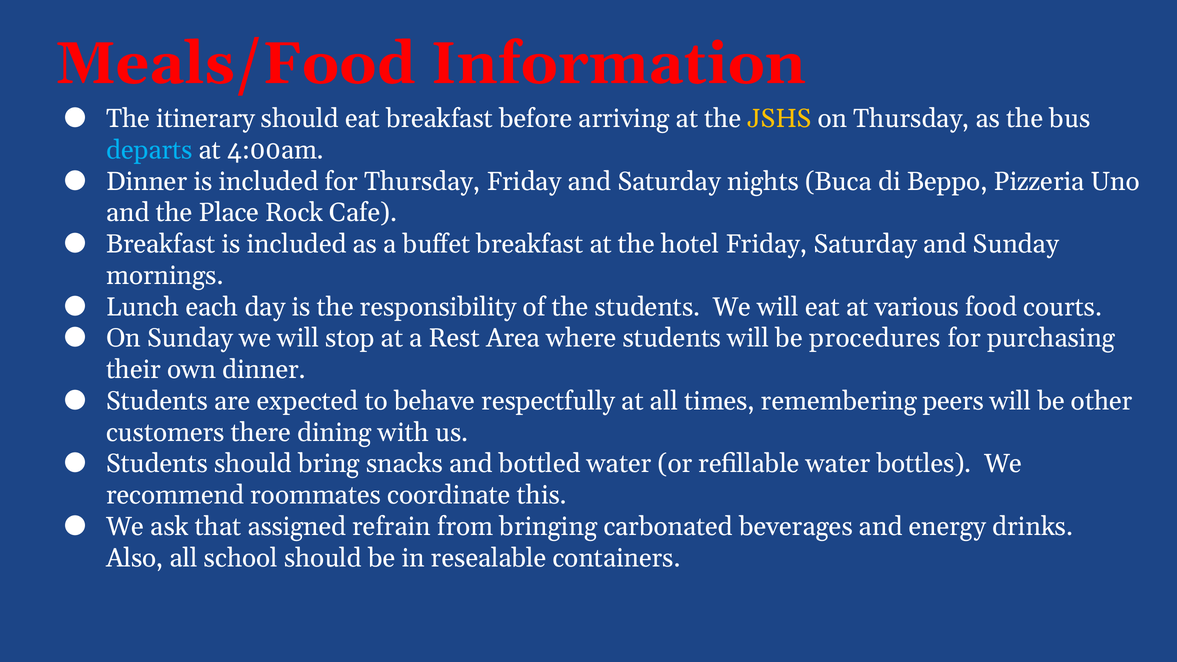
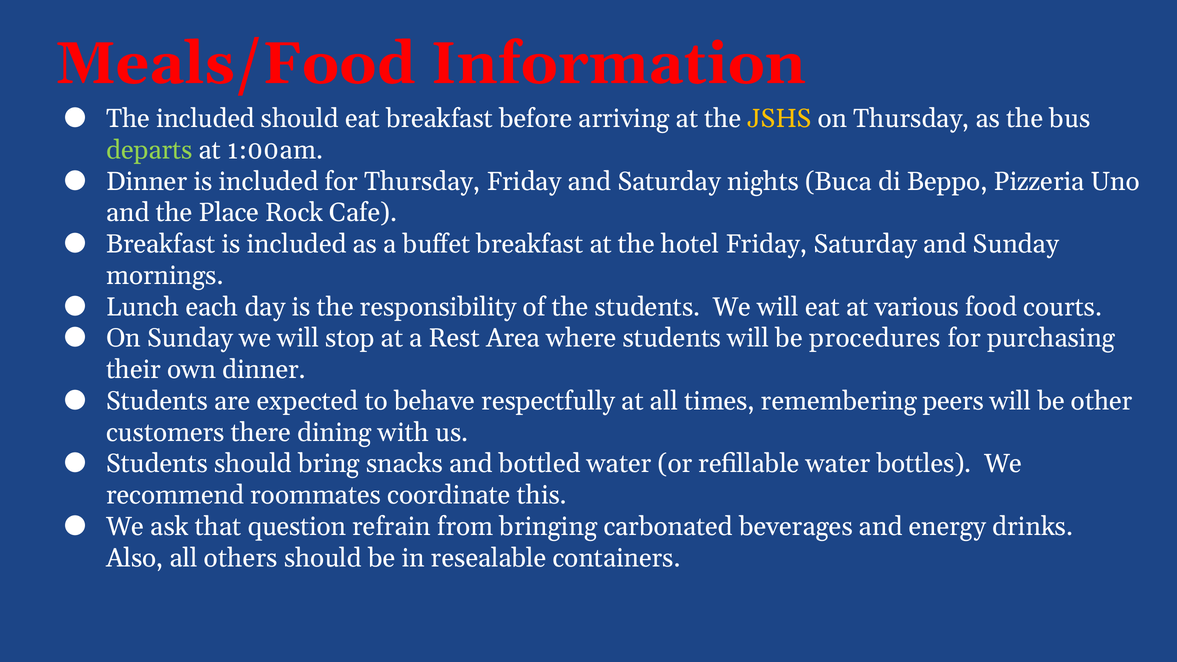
The itinerary: itinerary -> included (206, 119)
departs colour: light blue -> light green (149, 150)
4:00am: 4:00am -> 1:00am (275, 150)
assigned: assigned -> question (297, 527)
school: school -> others (241, 558)
